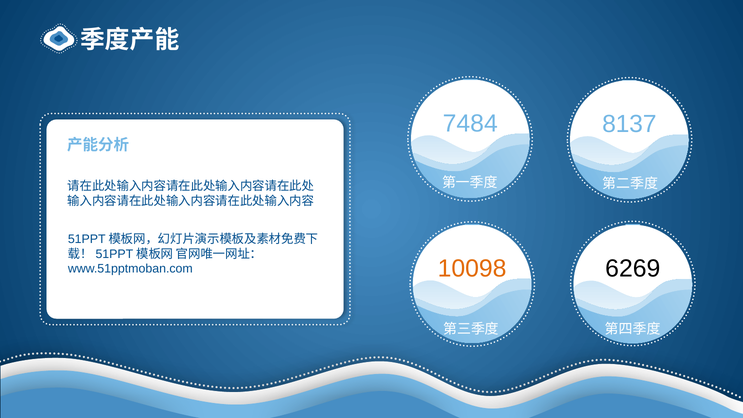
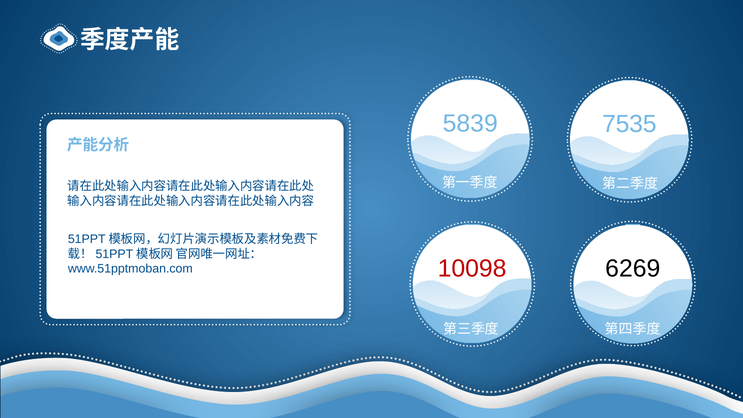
7484: 7484 -> 5839 (470, 123)
8137: 8137 -> 7535 (629, 124)
10098 colour: orange -> red (472, 268)
